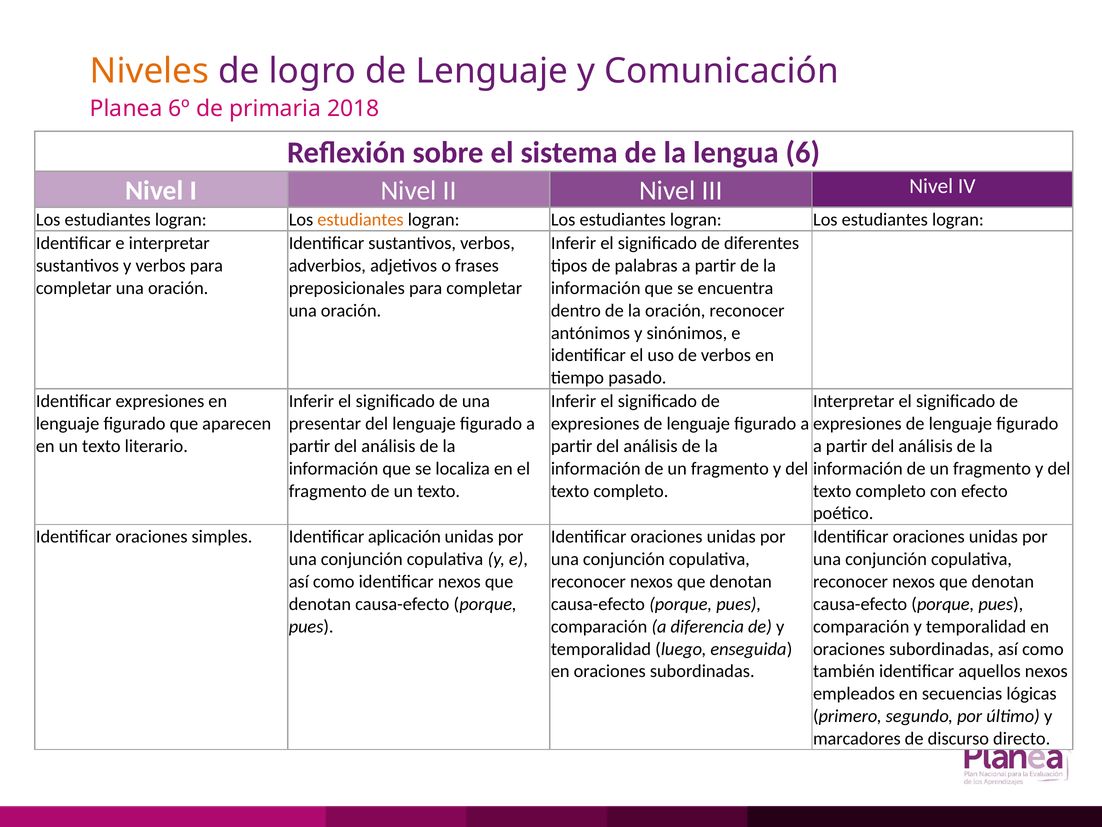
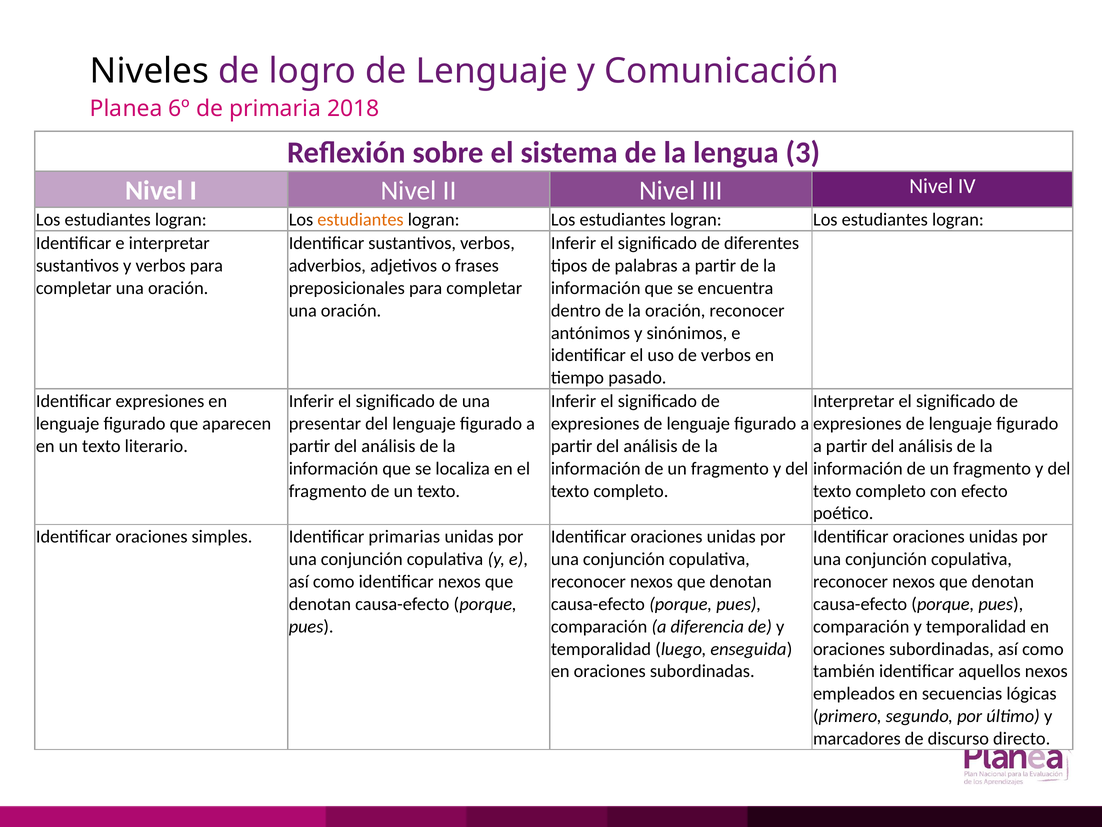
Niveles colour: orange -> black (150, 71)
6: 6 -> 3 (803, 153)
aplicación: aplicación -> primarias (404, 537)
